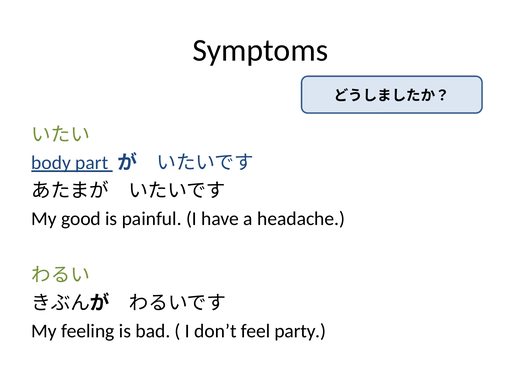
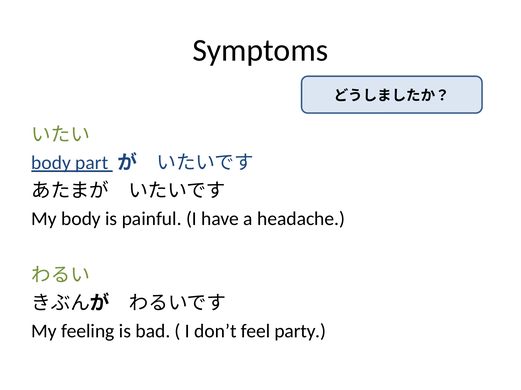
My good: good -> body (81, 219)
